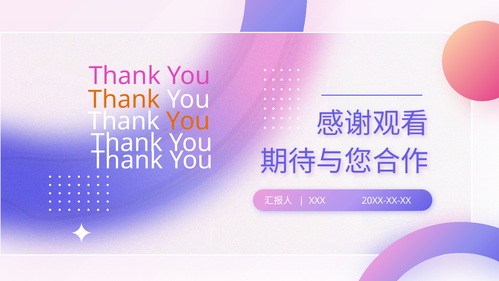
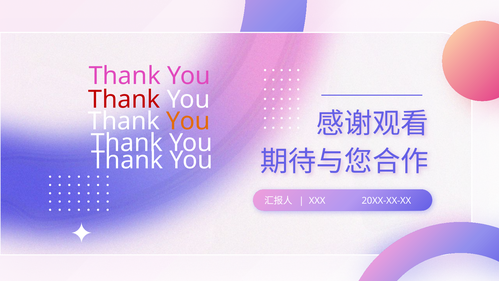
Thank colour: orange -> red (124, 100)
